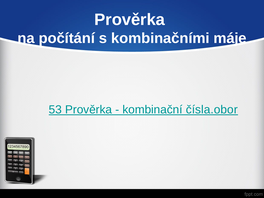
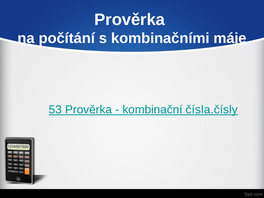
čísla.obor: čísla.obor -> čísla.čísly (212, 110)
